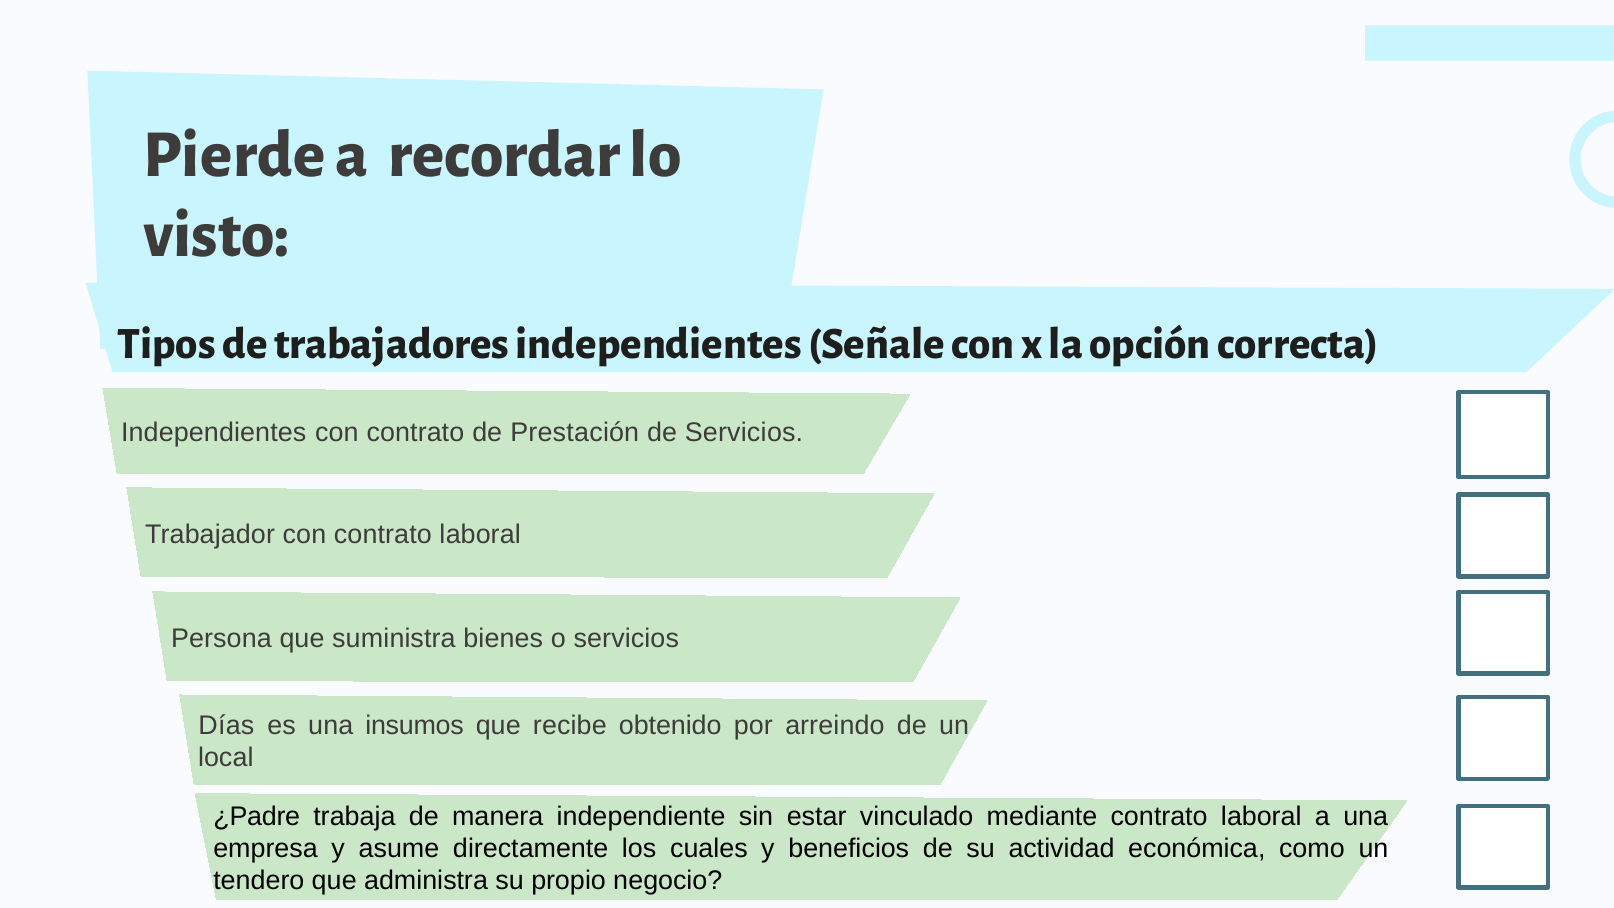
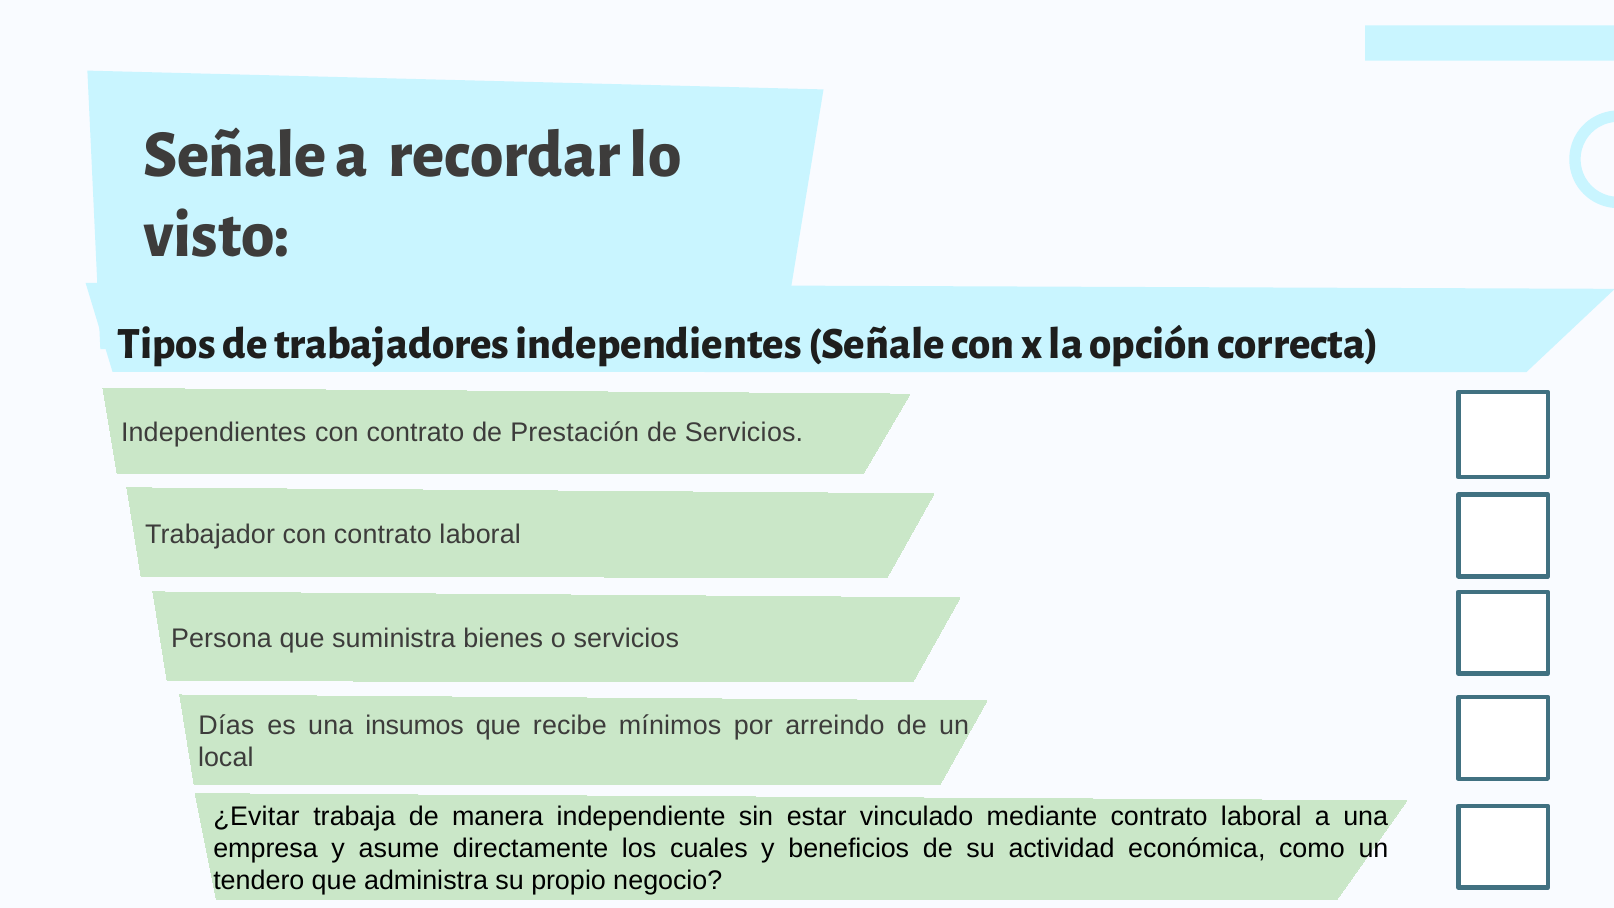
Pierde: Pierde -> Señale (235, 154)
obtenido: obtenido -> mínimos (670, 725)
¿Padre: ¿Padre -> ¿Evitar (257, 816)
